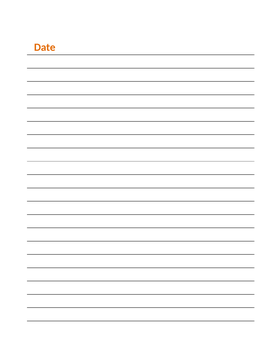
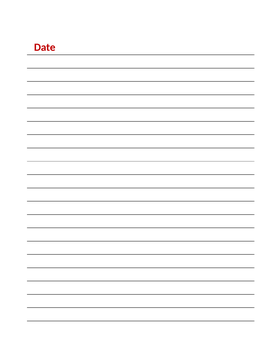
Date colour: orange -> red (45, 47)
